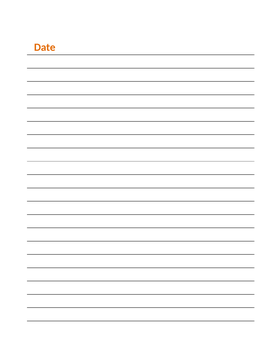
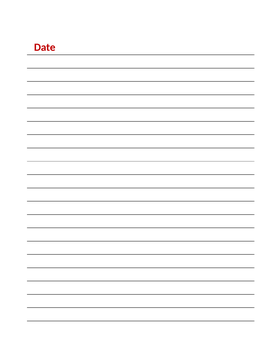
Date colour: orange -> red (45, 47)
